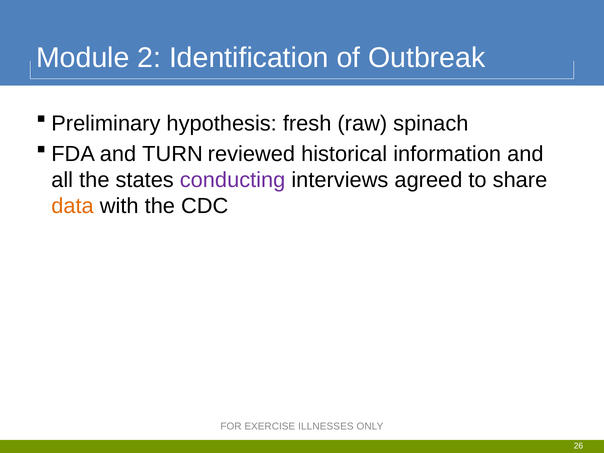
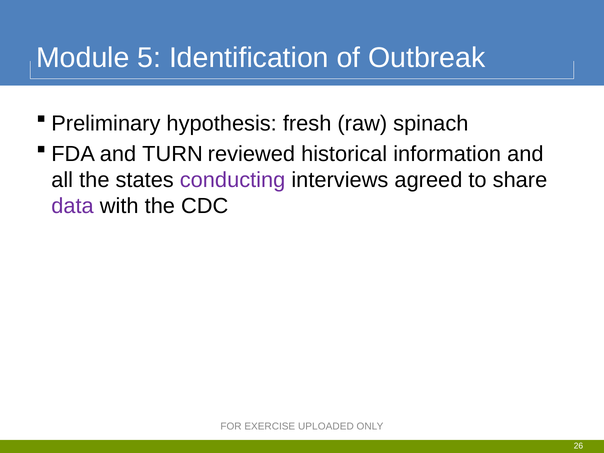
2: 2 -> 5 (149, 58)
data colour: orange -> purple (73, 206)
ILLNESSES: ILLNESSES -> UPLOADED (326, 427)
